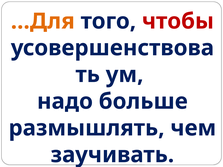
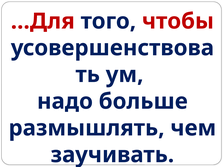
...Для colour: orange -> red (43, 21)
